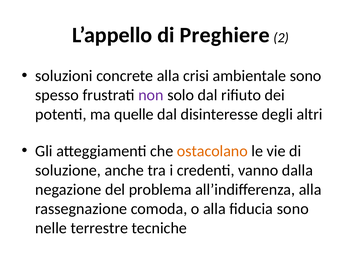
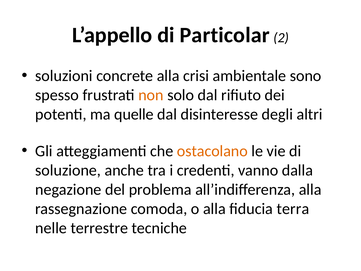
Preghiere: Preghiere -> Particolar (225, 35)
non colour: purple -> orange (151, 95)
fiducia sono: sono -> terra (293, 209)
